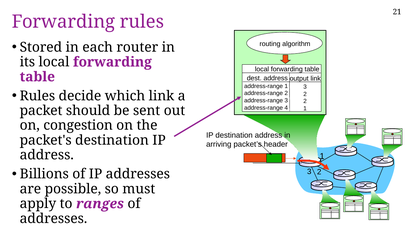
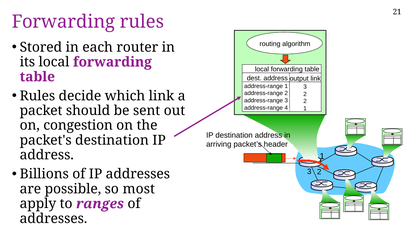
must: must -> most (139, 189)
